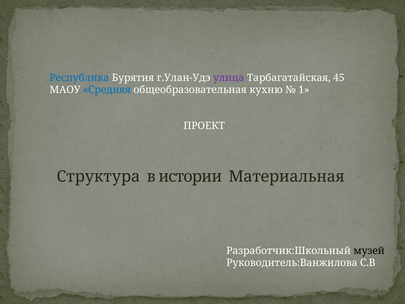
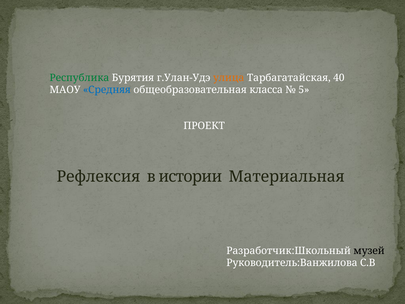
Республика colour: blue -> green (79, 78)
улица colour: purple -> orange (229, 78)
45: 45 -> 40 (339, 78)
кухню: кухню -> класса (266, 90)
1: 1 -> 5 (304, 90)
Структура: Структура -> Рефлексия (98, 177)
